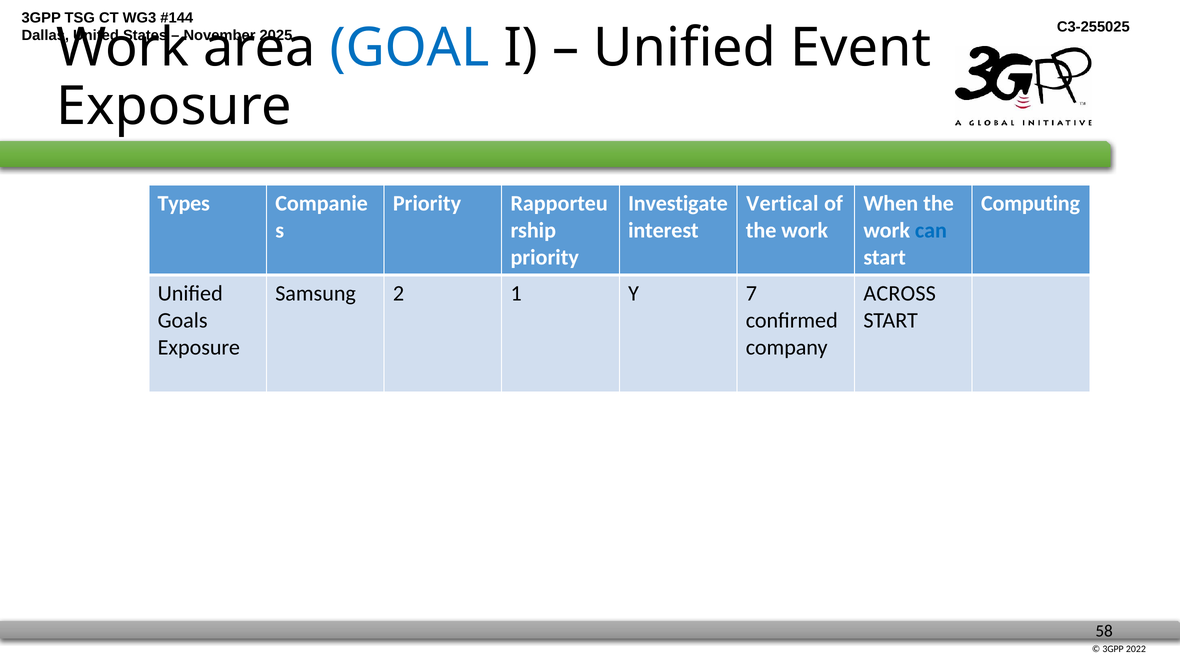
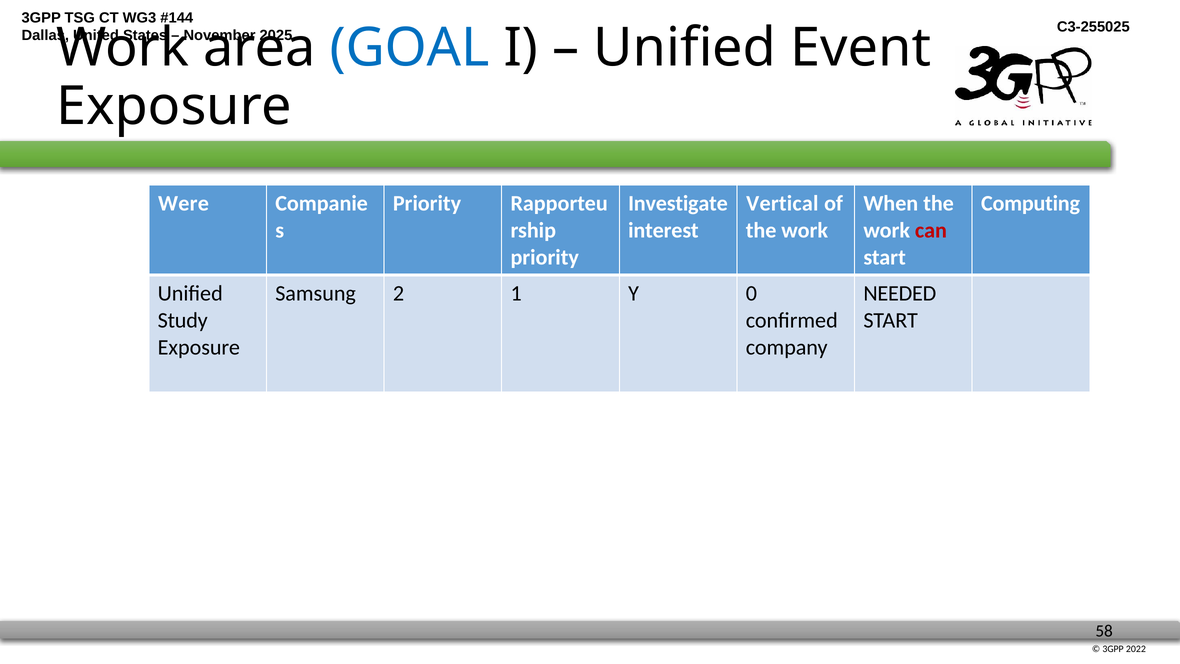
Types: Types -> Were (183, 203)
can colour: blue -> red (931, 230)
7: 7 -> 0 (751, 293)
ACROSS: ACROSS -> NEEDED (900, 293)
Goals: Goals -> Study (183, 320)
